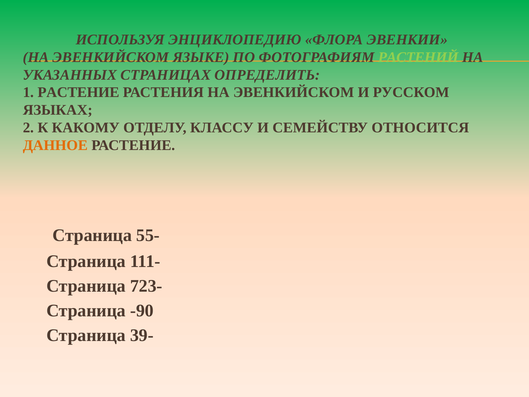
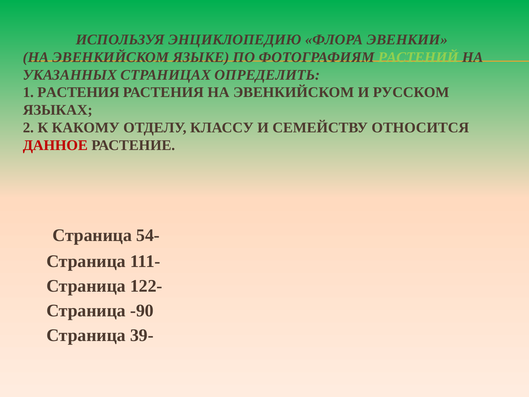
1 РАСТЕНИЕ: РАСТЕНИЕ -> РАСТЕНИЯ (78, 92)
ДАННОЕ colour: orange -> red (55, 145)
55-: 55- -> 54- (148, 235)
723-: 723- -> 122- (146, 286)
